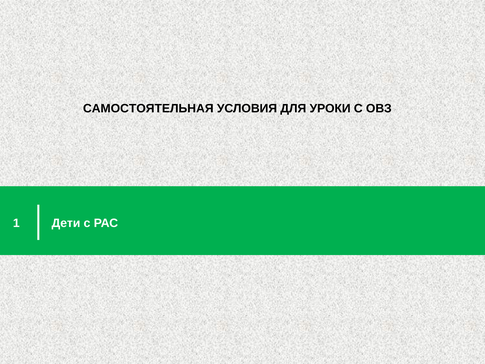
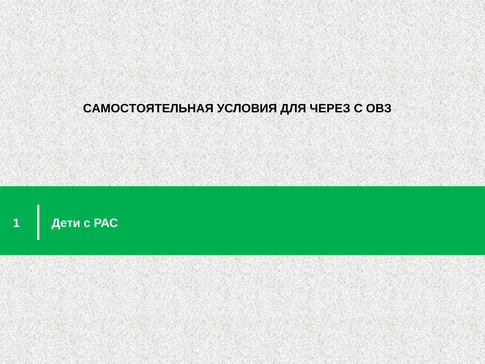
УРОКИ: УРОКИ -> ЧЕРЕЗ (330, 108)
